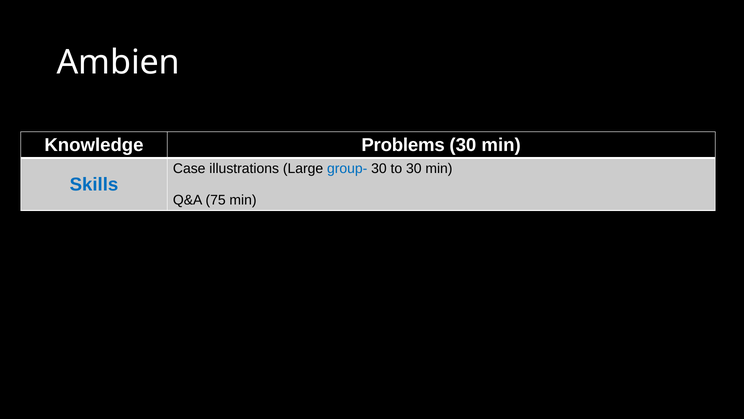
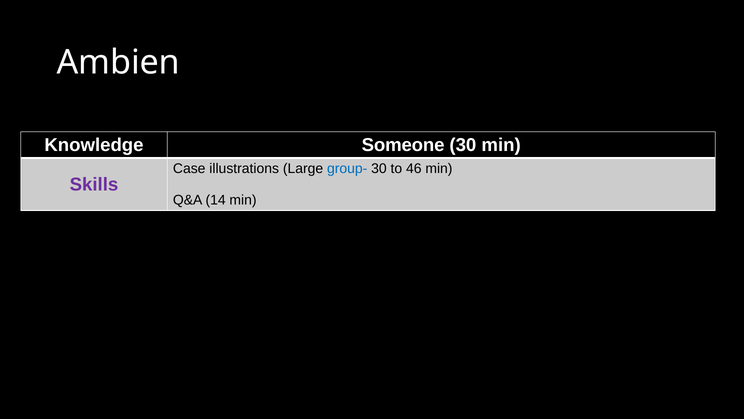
Problems: Problems -> Someone (403, 145)
to 30: 30 -> 46 (414, 169)
Skills colour: blue -> purple (94, 184)
75: 75 -> 14 (216, 200)
